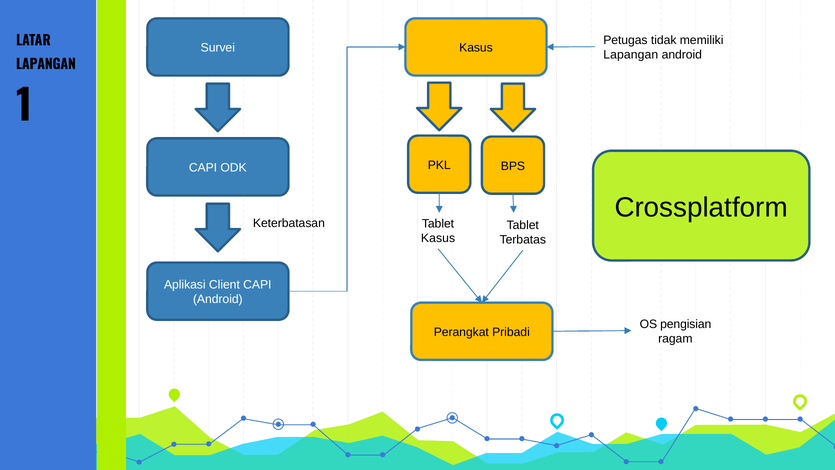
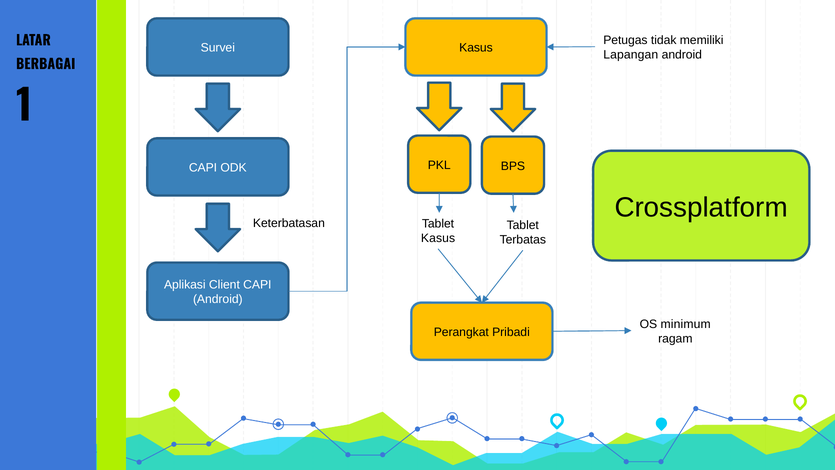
LAPANGAN: LAPANGAN -> BERBAGAI (46, 64)
pengisian: pengisian -> minimum (686, 324)
